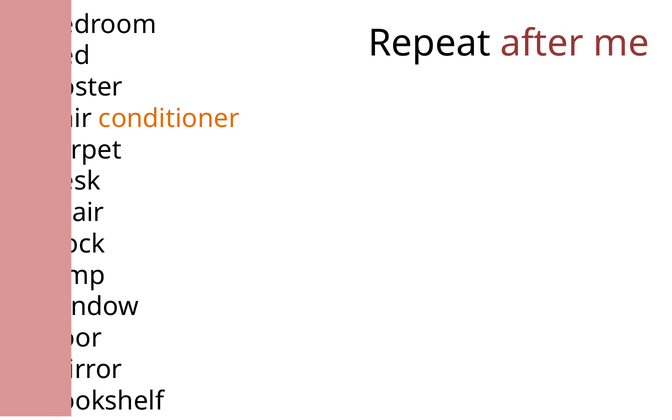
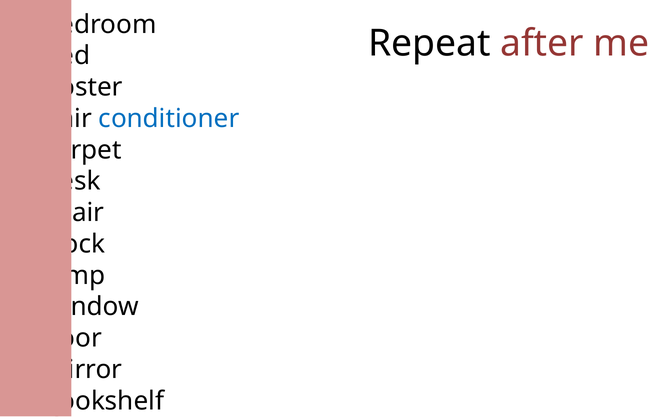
conditioner colour: orange -> blue (169, 119)
